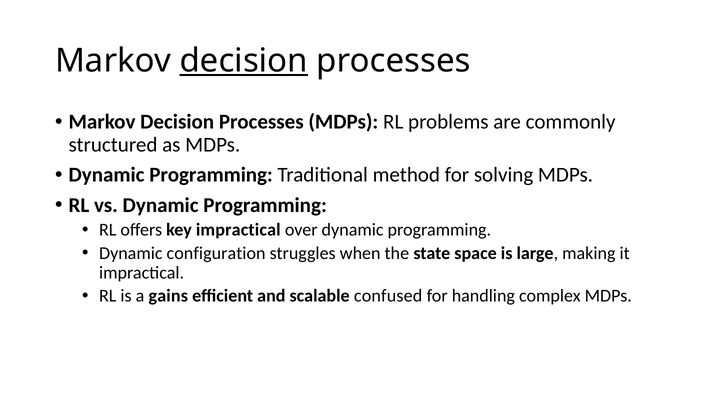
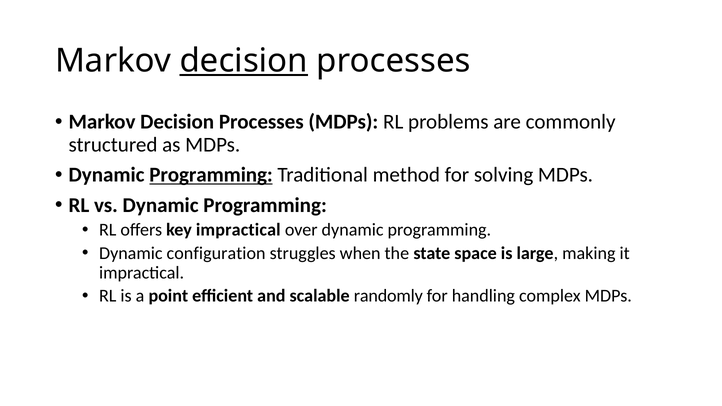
Programming underline: none -> present (211, 175)
gains: gains -> point (168, 296)
confused: confused -> randomly (388, 296)
